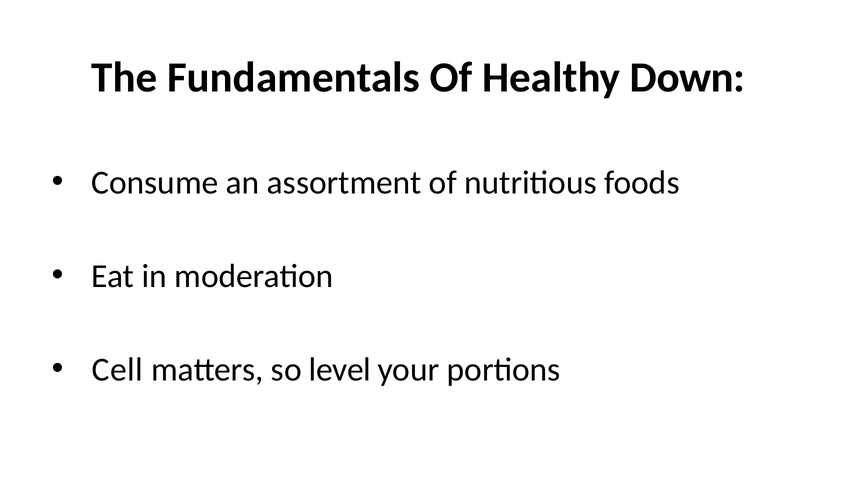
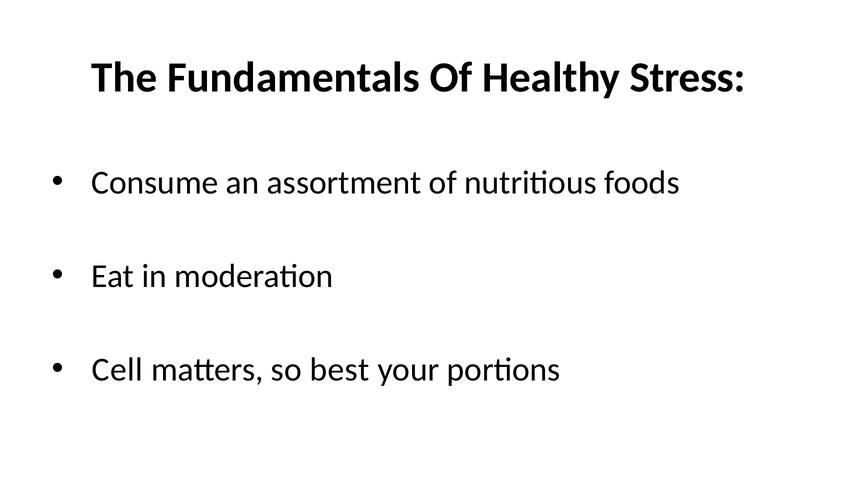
Down: Down -> Stress (688, 77)
level: level -> best (340, 370)
